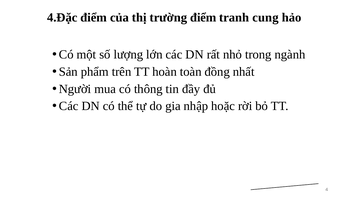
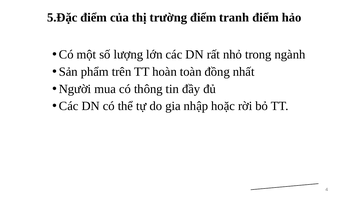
4.Đặc: 4.Đặc -> 5.Đặc (62, 18)
tranh cung: cung -> điểm (266, 18)
